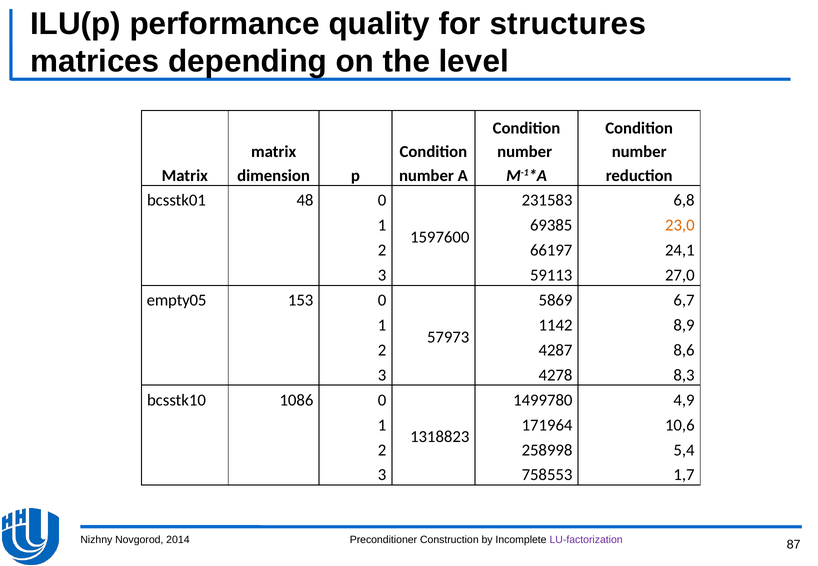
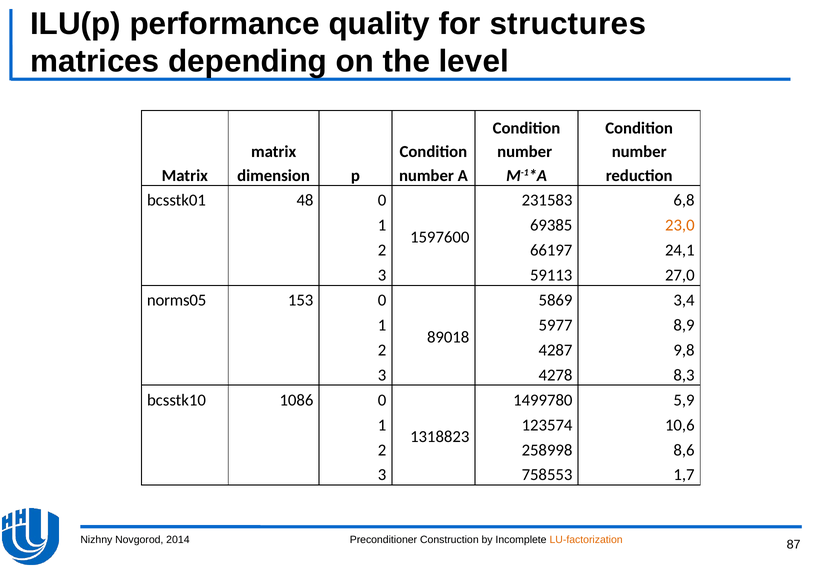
empty05: empty05 -> norms05 (177, 300)
6,7: 6,7 -> 3,4 (684, 300)
1142: 1142 -> 5977 (556, 325)
57973: 57973 -> 89018 (448, 337)
8,6: 8,6 -> 9,8 (684, 350)
4,9: 4,9 -> 5,9 (684, 400)
171964: 171964 -> 123574 (547, 425)
5,4: 5,4 -> 8,6 (684, 450)
LU-factorization colour: purple -> orange (586, 540)
